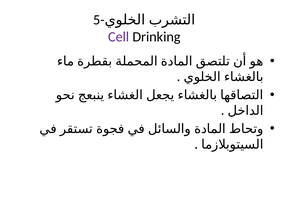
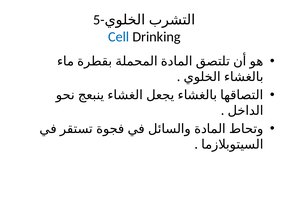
Cell colour: purple -> blue (119, 37)
